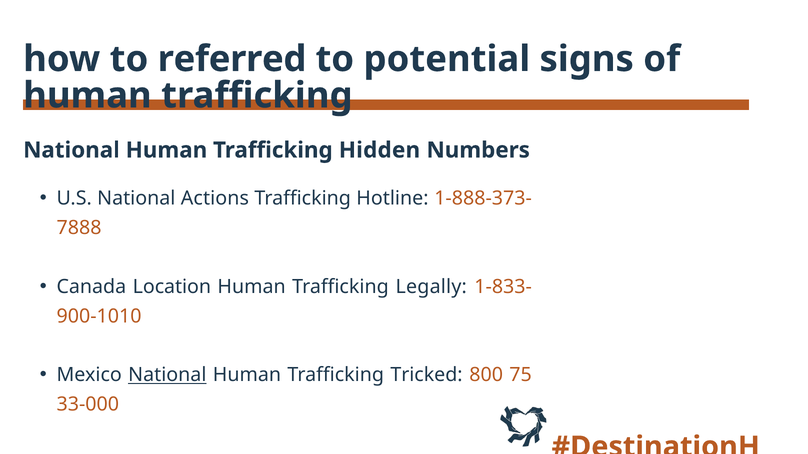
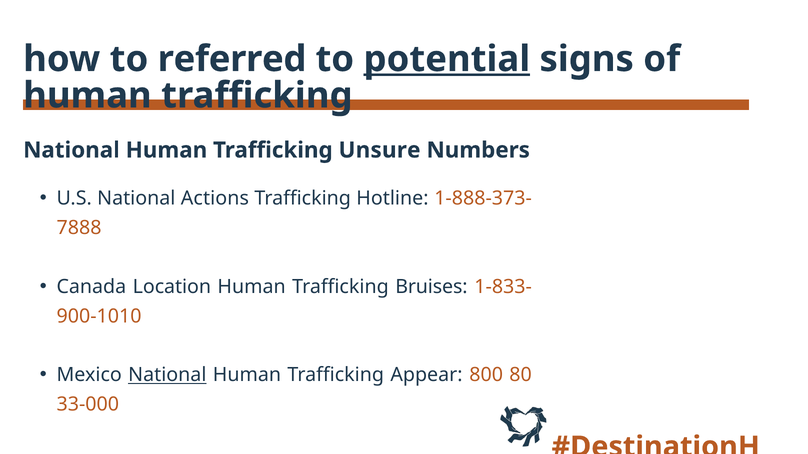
potential underline: none -> present (447, 59)
Hidden: Hidden -> Unsure (379, 150)
Legally: Legally -> Bruises (431, 287)
Tricked: Tricked -> Appear (426, 375)
75: 75 -> 80 (521, 375)
